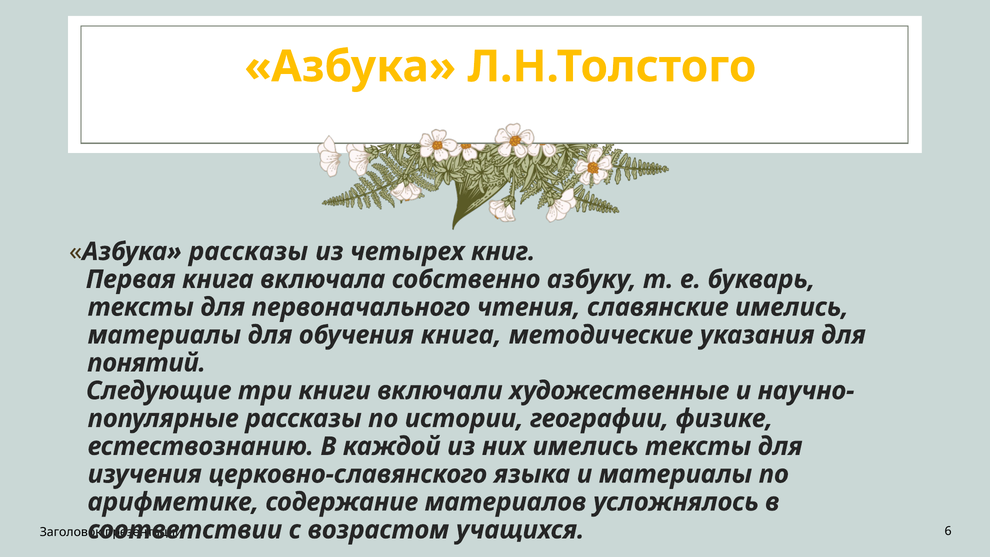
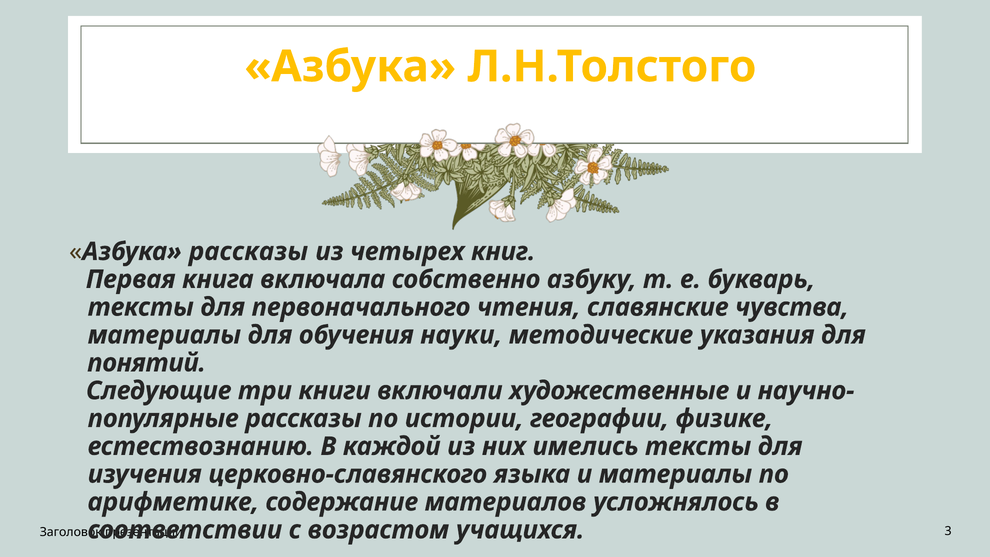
славянские имелись: имелись -> чувства (792, 307)
обучения книга: книга -> науки (461, 335)
6: 6 -> 3 (948, 531)
